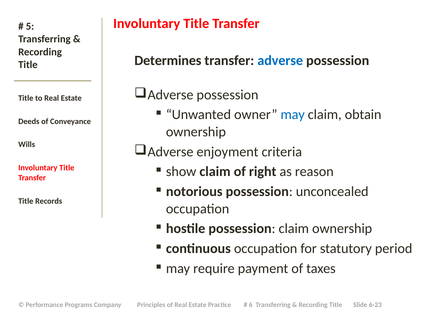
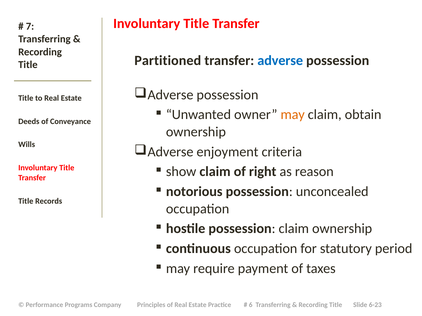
5: 5 -> 7 (30, 26)
Determines: Determines -> Partitioned (168, 61)
may colour: blue -> orange (293, 115)
